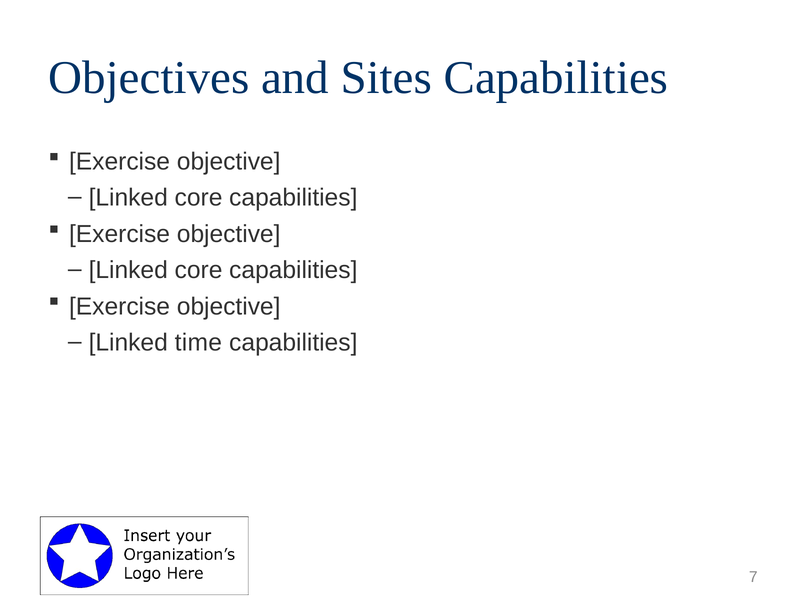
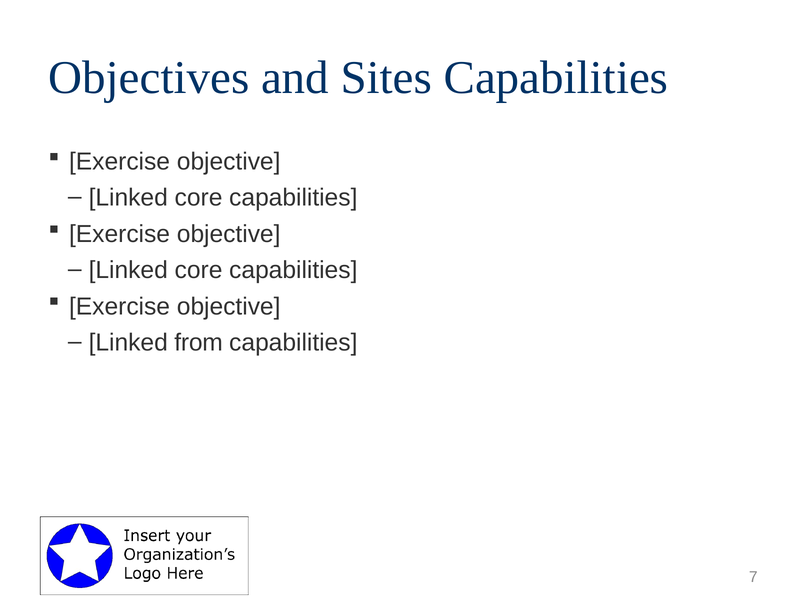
time: time -> from (199, 343)
